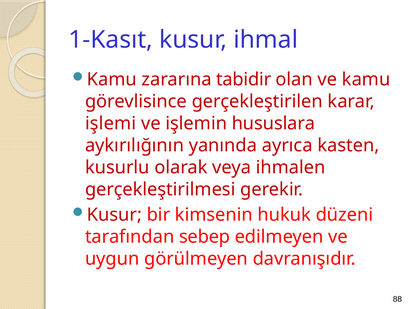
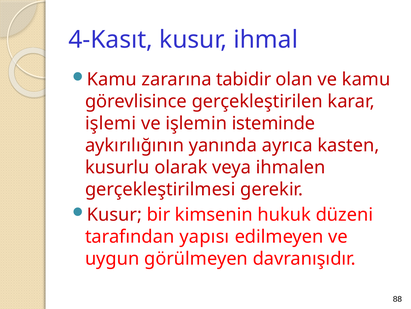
1-Kasıt: 1-Kasıt -> 4-Kasıt (111, 40)
hususlara: hususlara -> isteminde (273, 123)
sebep: sebep -> yapısı (204, 236)
